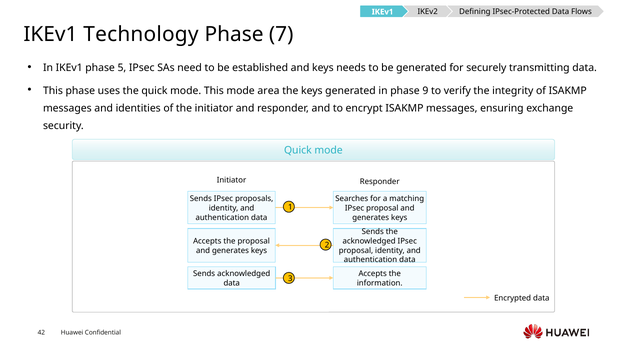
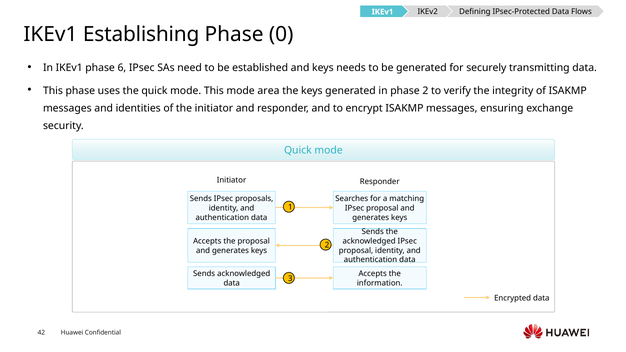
Technology: Technology -> Establishing (141, 34)
7: 7 -> 0 (281, 34)
5: 5 -> 6 (122, 68)
phase 9: 9 -> 2 (425, 91)
